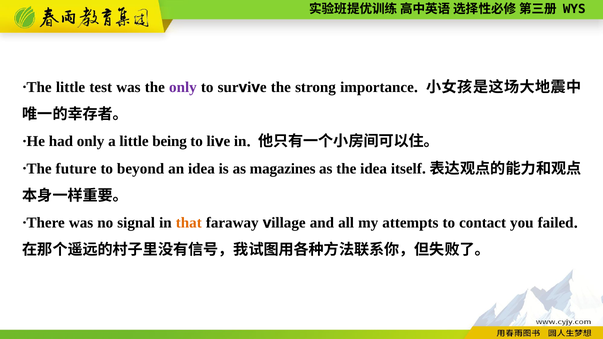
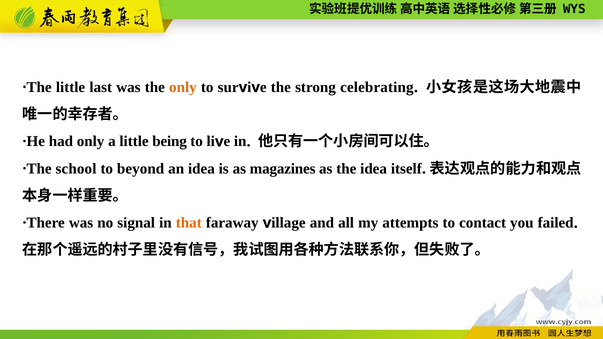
test: test -> last (101, 87)
only colour: purple -> orange (183, 87)
importance: importance -> celebrating (377, 87)
future: future -> school (76, 169)
